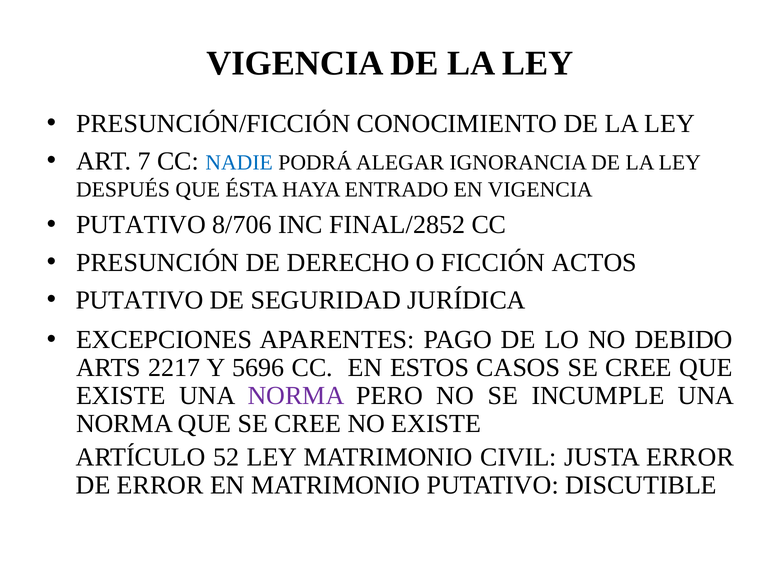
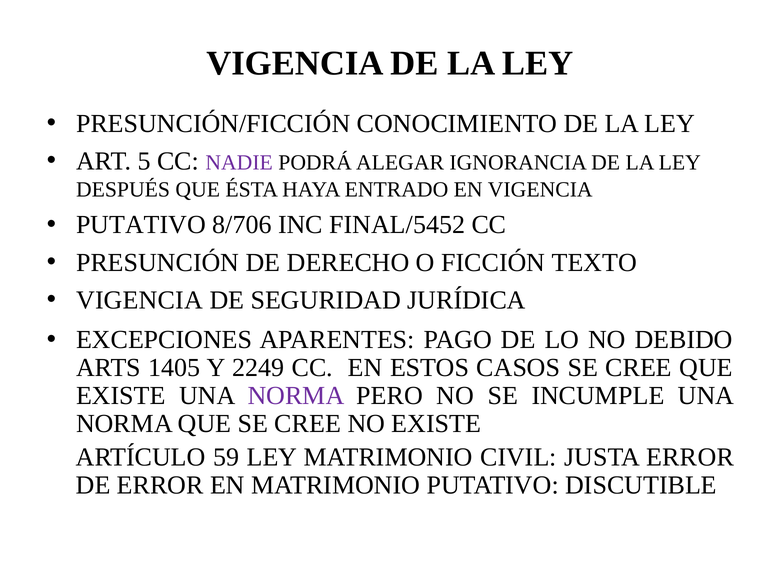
7: 7 -> 5 (144, 161)
NADIE colour: blue -> purple (239, 163)
FINAL/2852: FINAL/2852 -> FINAL/5452 (397, 225)
ACTOS: ACTOS -> TEXTO (594, 263)
PUTATIVO: PUTATIVO -> VIGENCIA (139, 300)
2217: 2217 -> 1405 (174, 368)
5696: 5696 -> 2249 (258, 368)
52: 52 -> 59 (226, 457)
